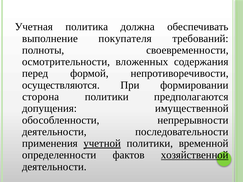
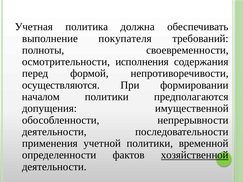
вложенных: вложенных -> исполнения (142, 62)
сторона: сторона -> началом (41, 97)
учетной underline: present -> none (102, 144)
